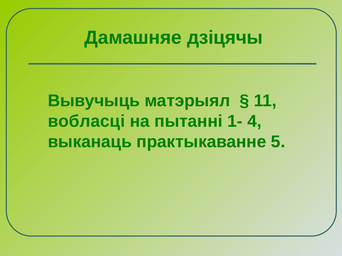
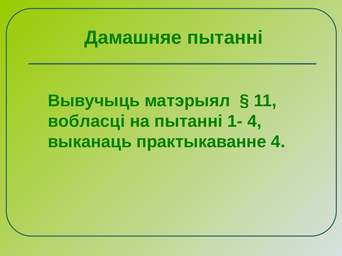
Дамашняе дзіцячы: дзіцячы -> пытанні (225, 38)
практыкаванне 5: 5 -> 4 (278, 142)
